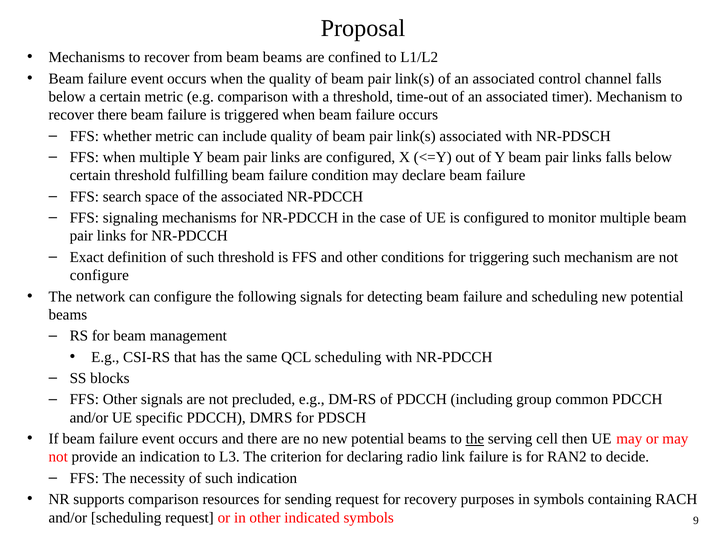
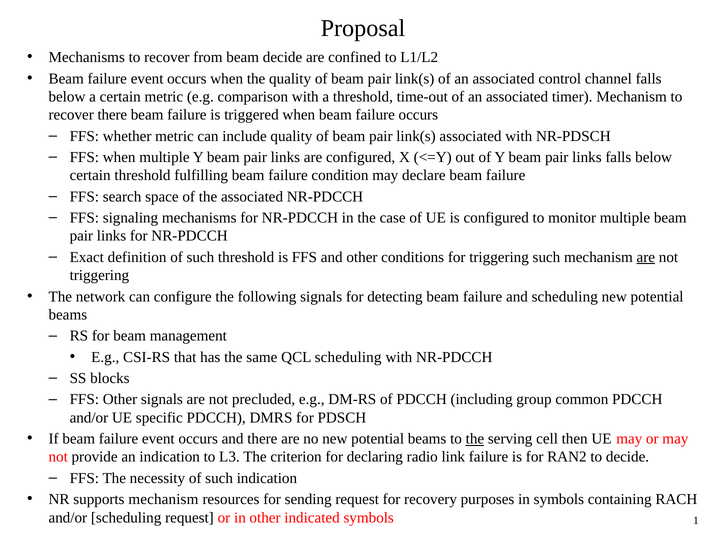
beam beams: beams -> decide (283, 57)
are underline: none -> present (646, 257)
configure: configure -> triggering (99, 275)
supports comparison: comparison -> mechanism (163, 499)
9: 9 -> 1 (696, 520)
